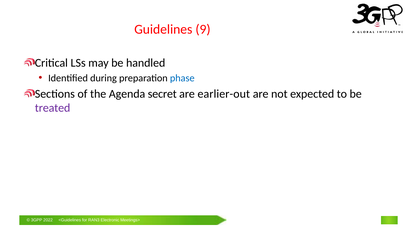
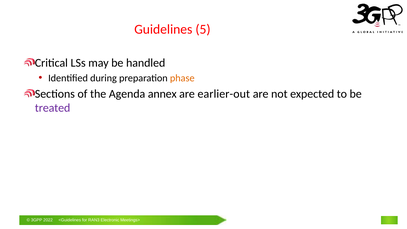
9: 9 -> 5 (203, 29)
phase colour: blue -> orange (182, 78)
secret: secret -> annex (162, 94)
